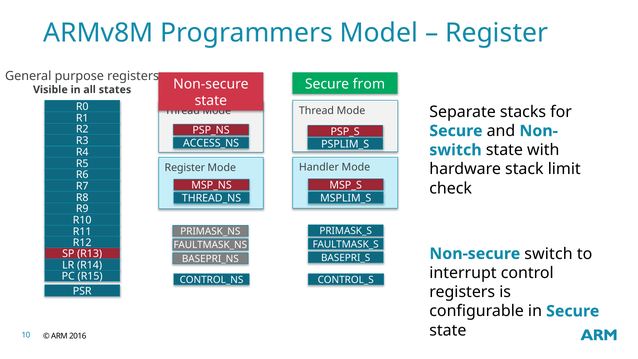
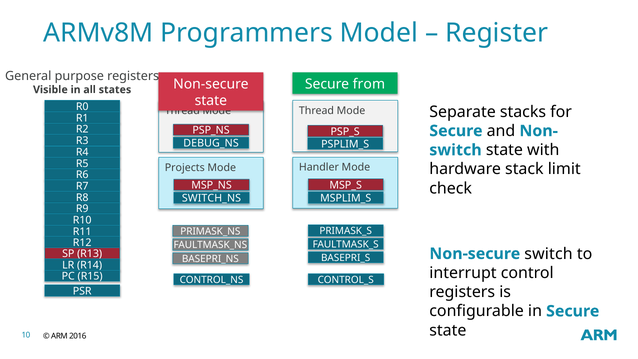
ACCESS_NS: ACCESS_NS -> DEBUG_NS (211, 143)
Register: Register -> Projects (185, 168)
THREAD_NS: THREAD_NS -> SWITCH_NS (211, 198)
